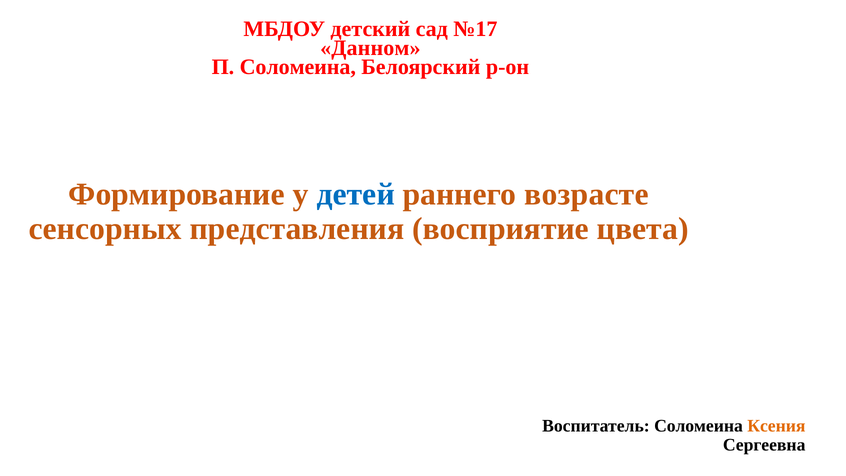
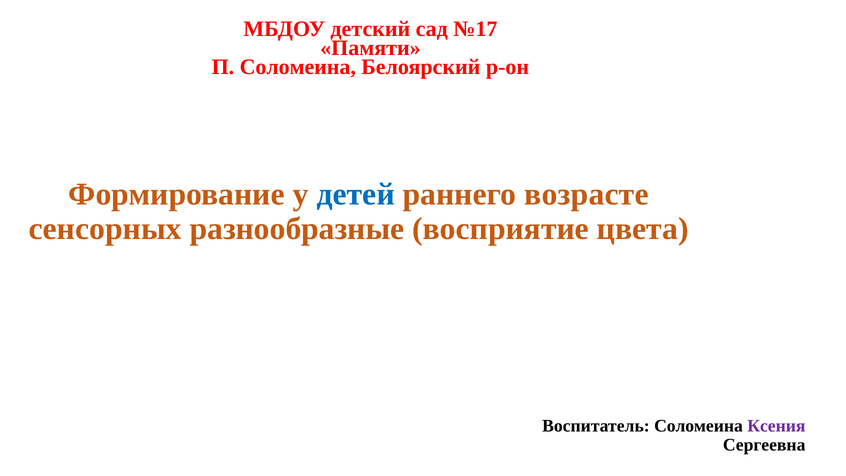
Данном: Данном -> Памяти (370, 48)
представления: представления -> разнообразные (297, 229)
Ксения colour: orange -> purple (776, 426)
